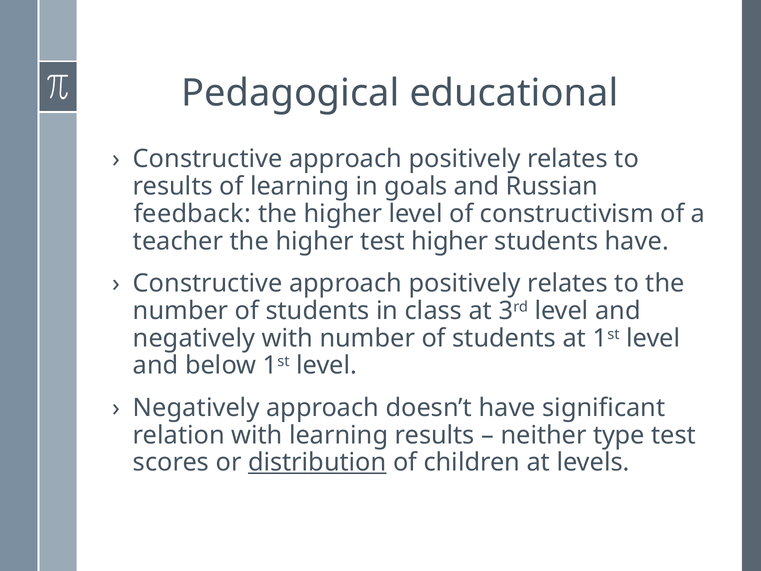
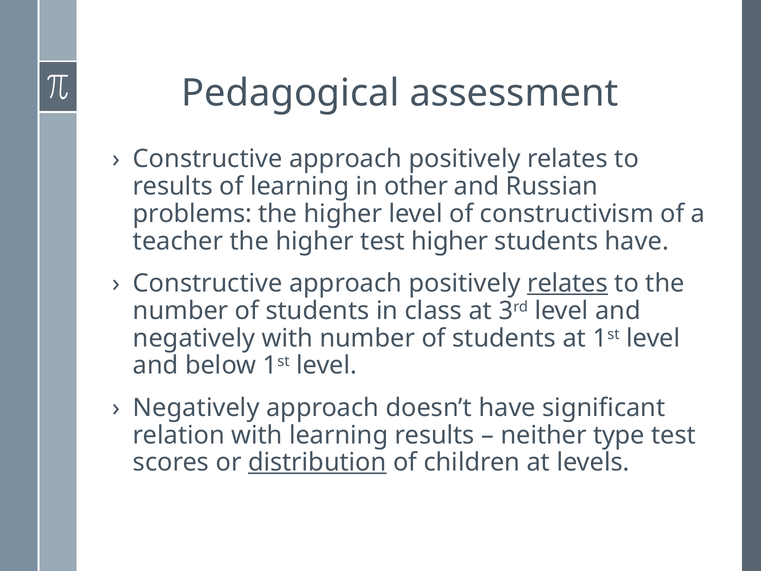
educational: educational -> assessment (514, 93)
goals: goals -> other (416, 186)
feedback: feedback -> problems (192, 214)
relates underline: none -> present (567, 283)
